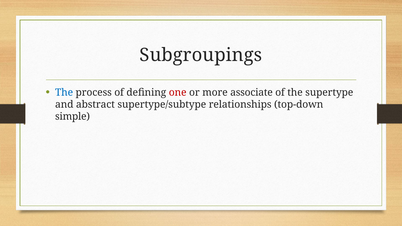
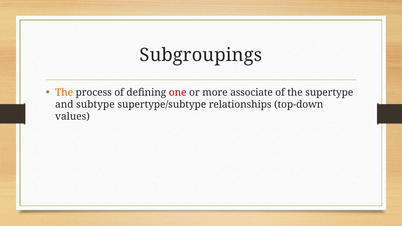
The colour: blue -> orange (64, 93)
abstract: abstract -> subtype (95, 105)
simple: simple -> values (72, 117)
